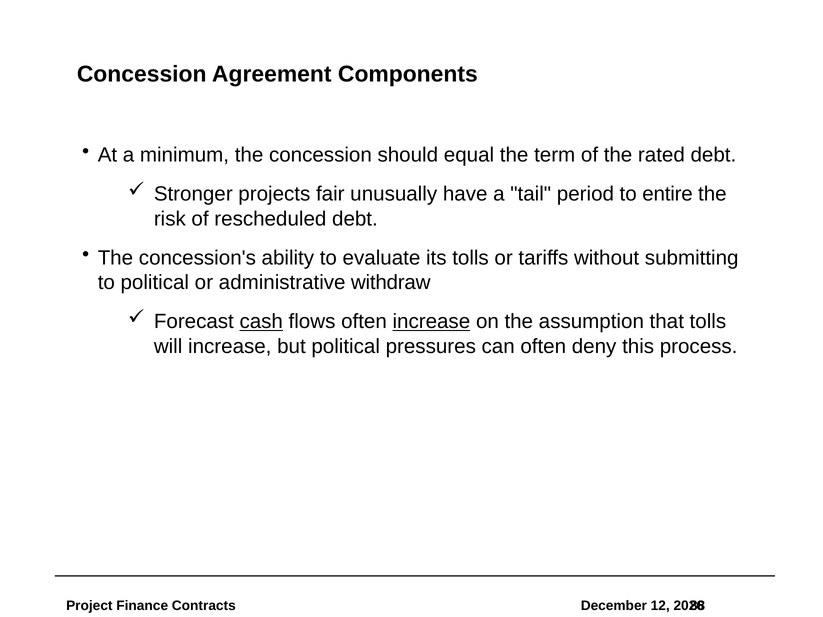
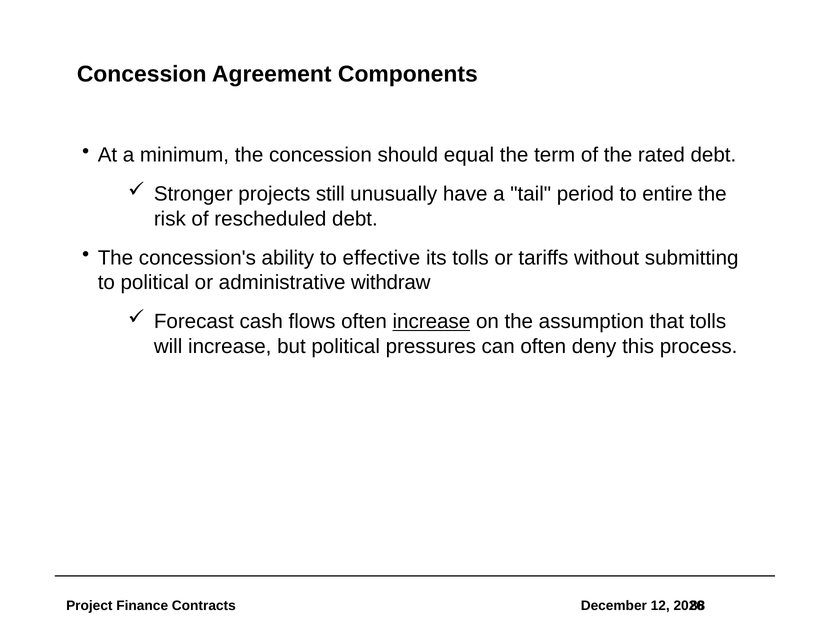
fair: fair -> still (330, 194)
evaluate: evaluate -> effective (381, 258)
cash underline: present -> none (261, 322)
